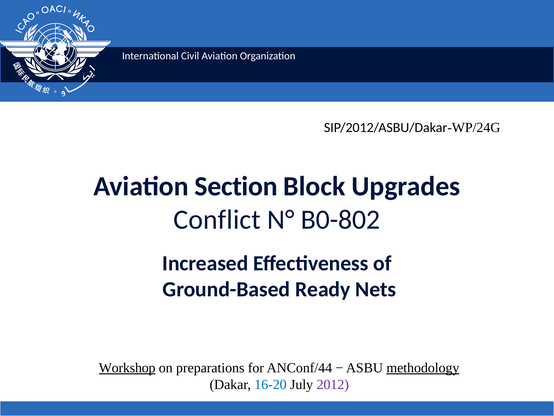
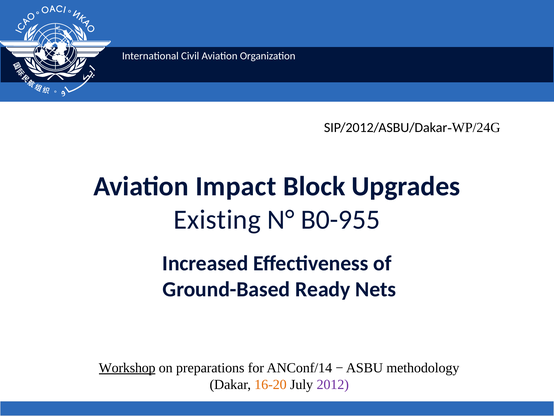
Section: Section -> Impact (236, 186)
Conflict: Conflict -> Existing (217, 219)
B0-802: B0-802 -> B0-955 (340, 219)
ANConf/44: ANConf/44 -> ANConf/14 (299, 367)
methodology underline: present -> none (423, 367)
16-20 colour: blue -> orange (270, 384)
